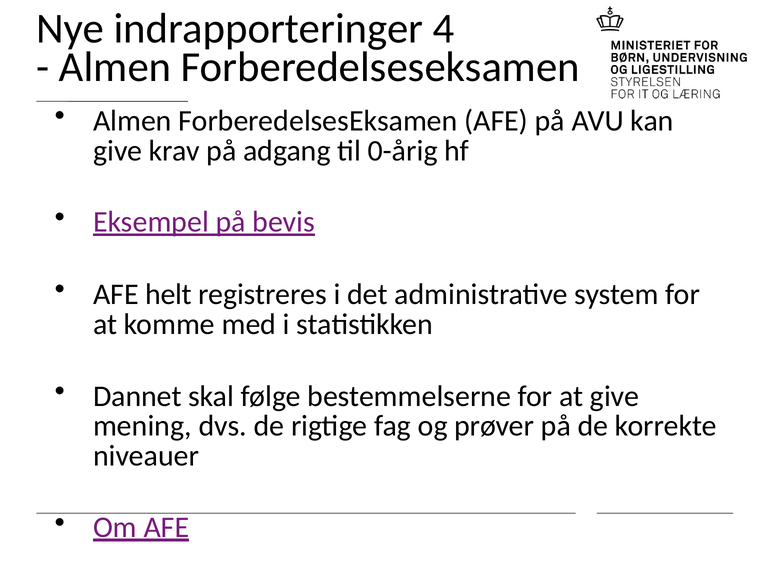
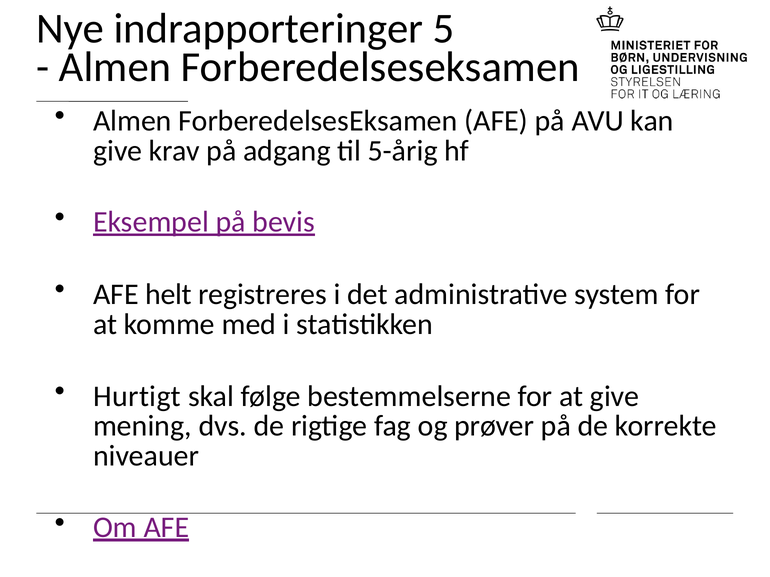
4: 4 -> 5 (444, 29)
0-årig: 0-årig -> 5-årig (403, 151)
Dannet: Dannet -> Hurtigt (137, 397)
